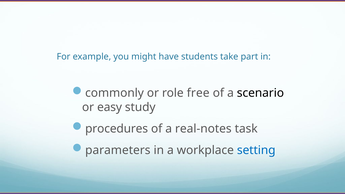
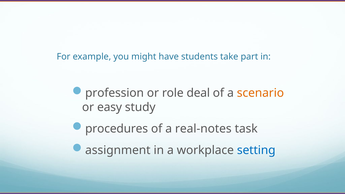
commonly: commonly -> profession (115, 93)
free: free -> deal (198, 93)
scenario colour: black -> orange (260, 93)
parameters: parameters -> assignment (118, 150)
